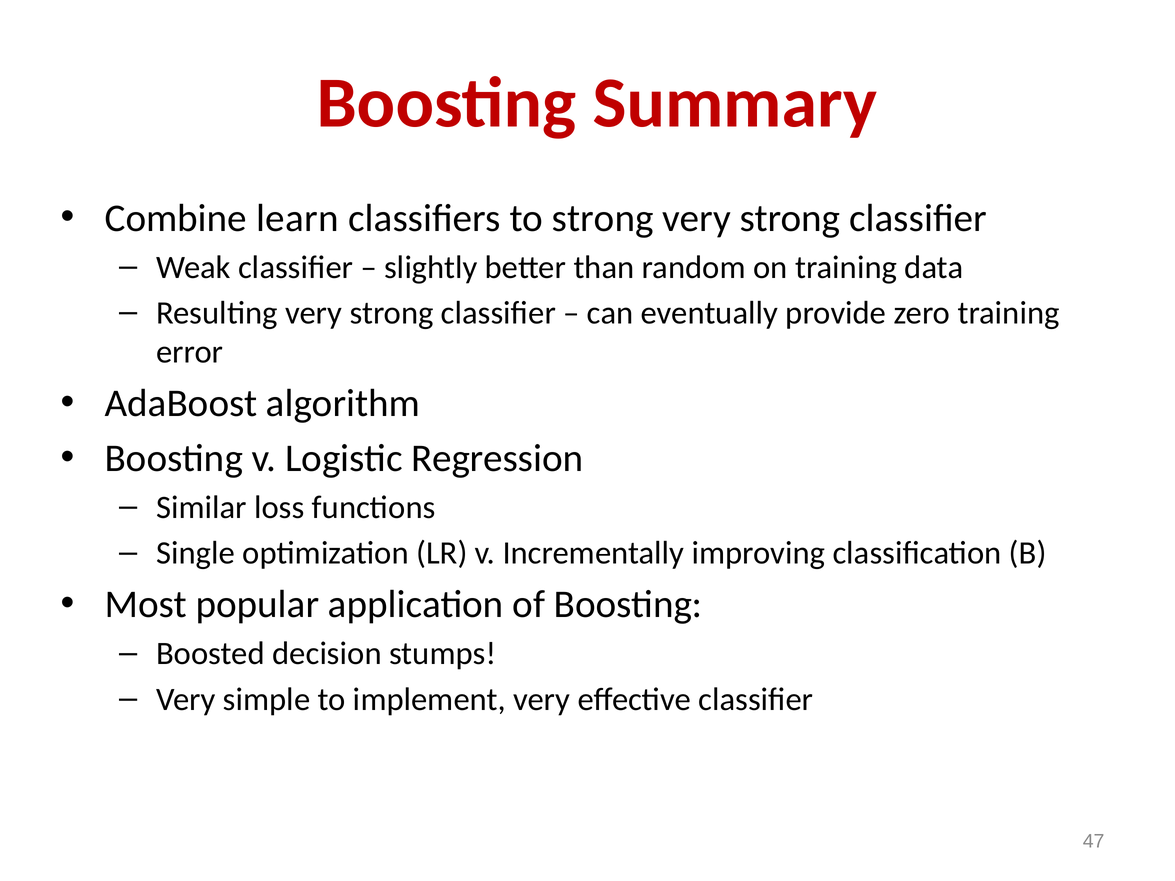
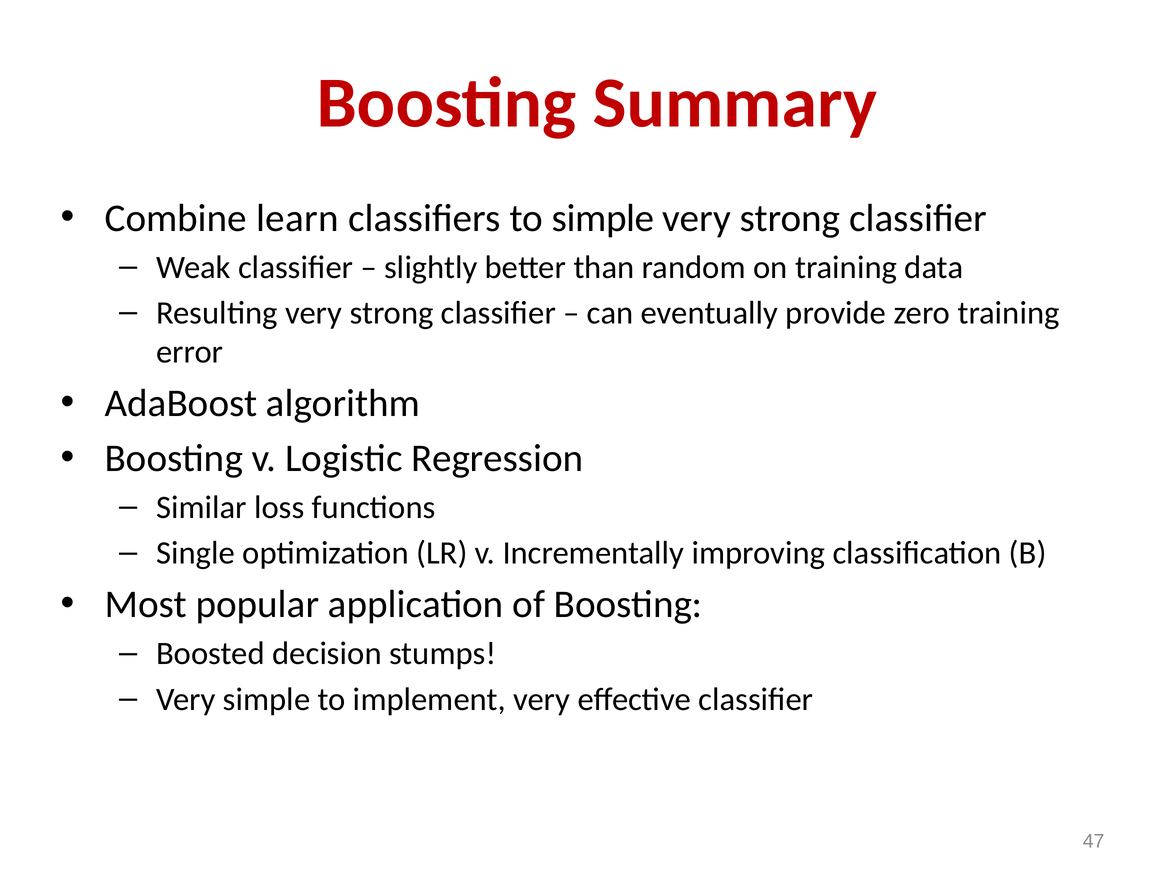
to strong: strong -> simple (603, 218)
